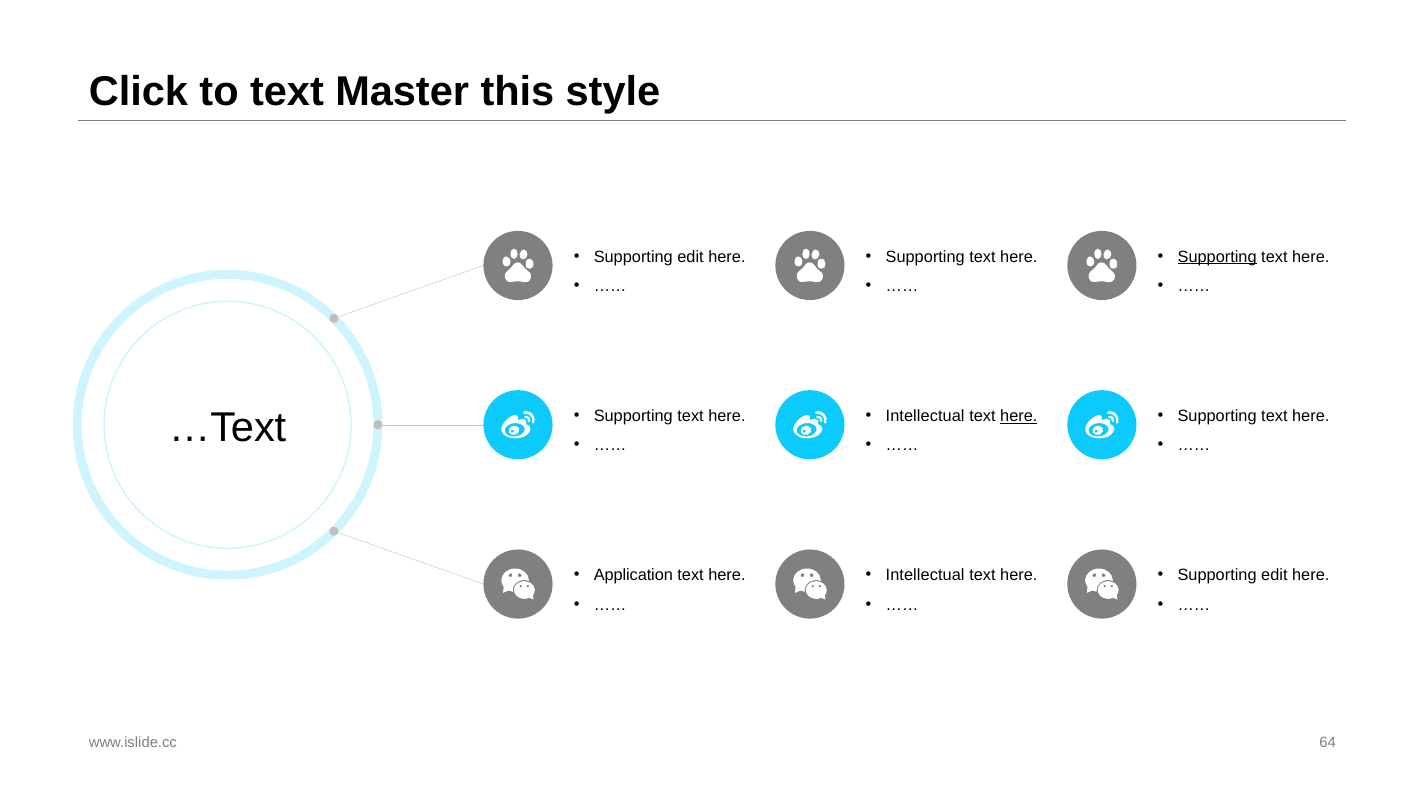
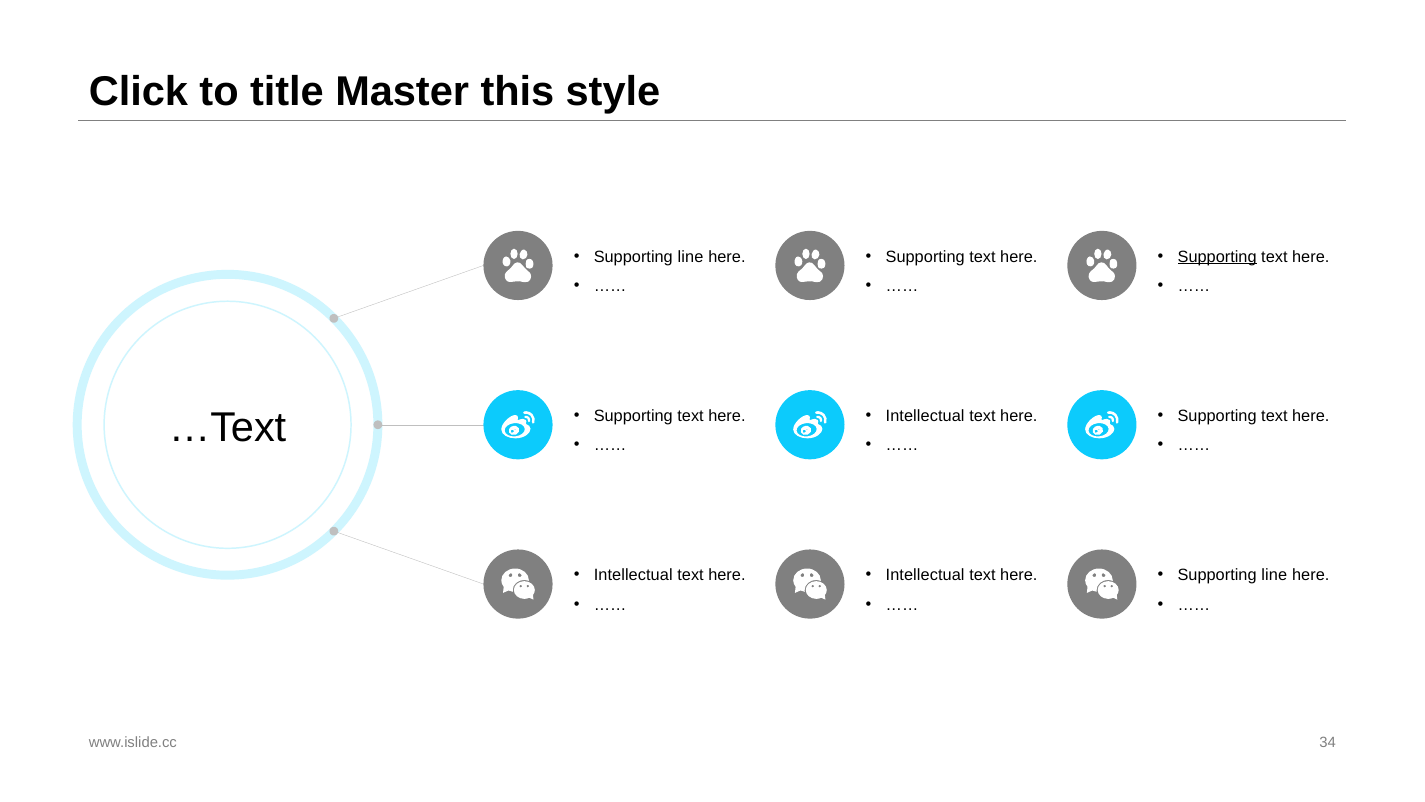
to text: text -> title (287, 92)
edit: edit -> line (690, 257)
here underline: present -> none (1019, 416)
Application: Application -> Intellectual (633, 575)
edit: edit -> line (1274, 575)
64: 64 -> 34 (1328, 742)
